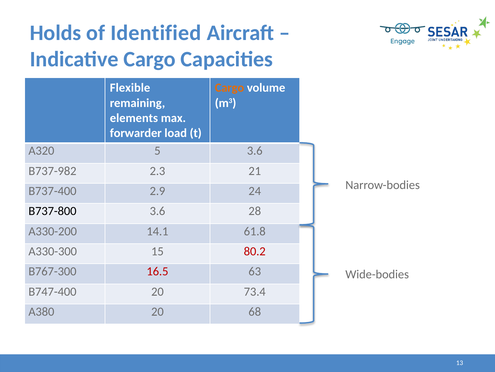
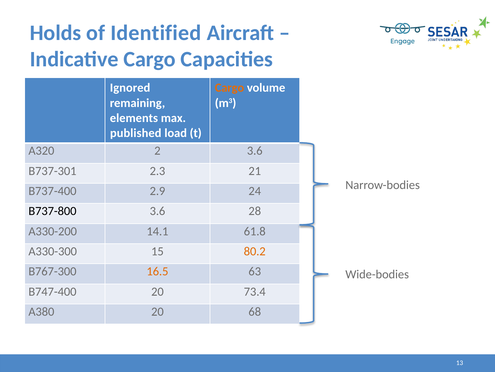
Flexible: Flexible -> Ignored (130, 88)
forwarder: forwarder -> published (136, 133)
5: 5 -> 2 (157, 151)
B737-982: B737-982 -> B737-301 (52, 171)
80.2 colour: red -> orange (255, 251)
16.5 colour: red -> orange (157, 271)
